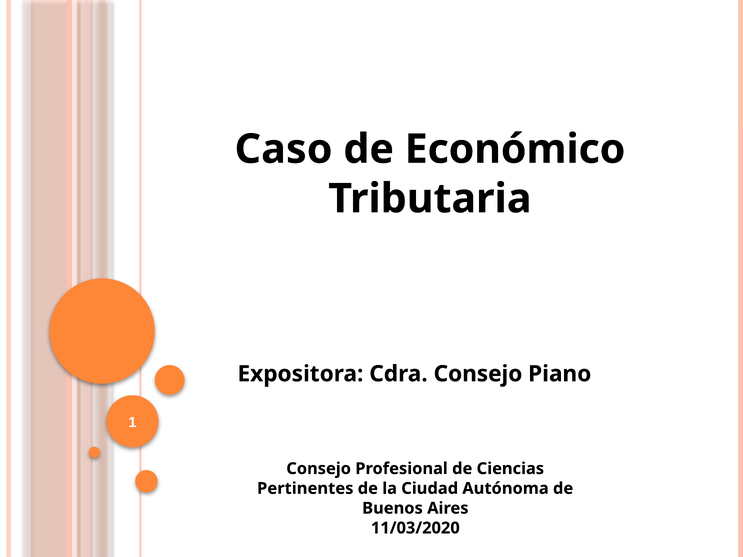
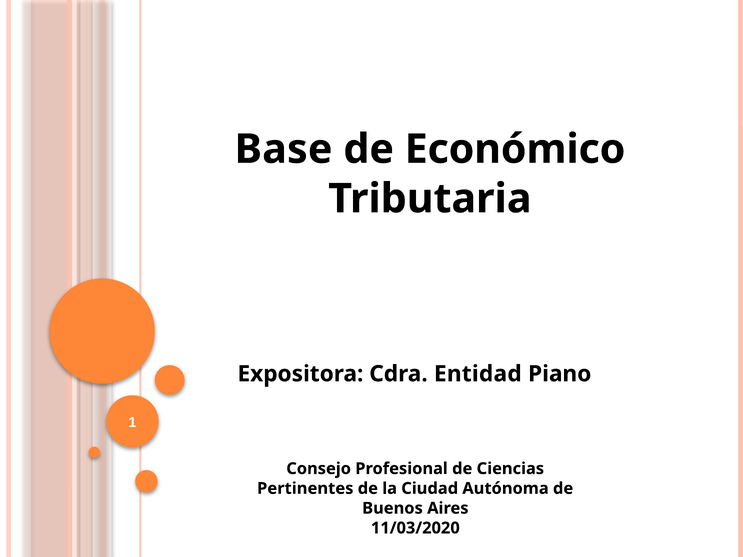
Caso: Caso -> Base (284, 149)
Cdra Consejo: Consejo -> Entidad (478, 374)
